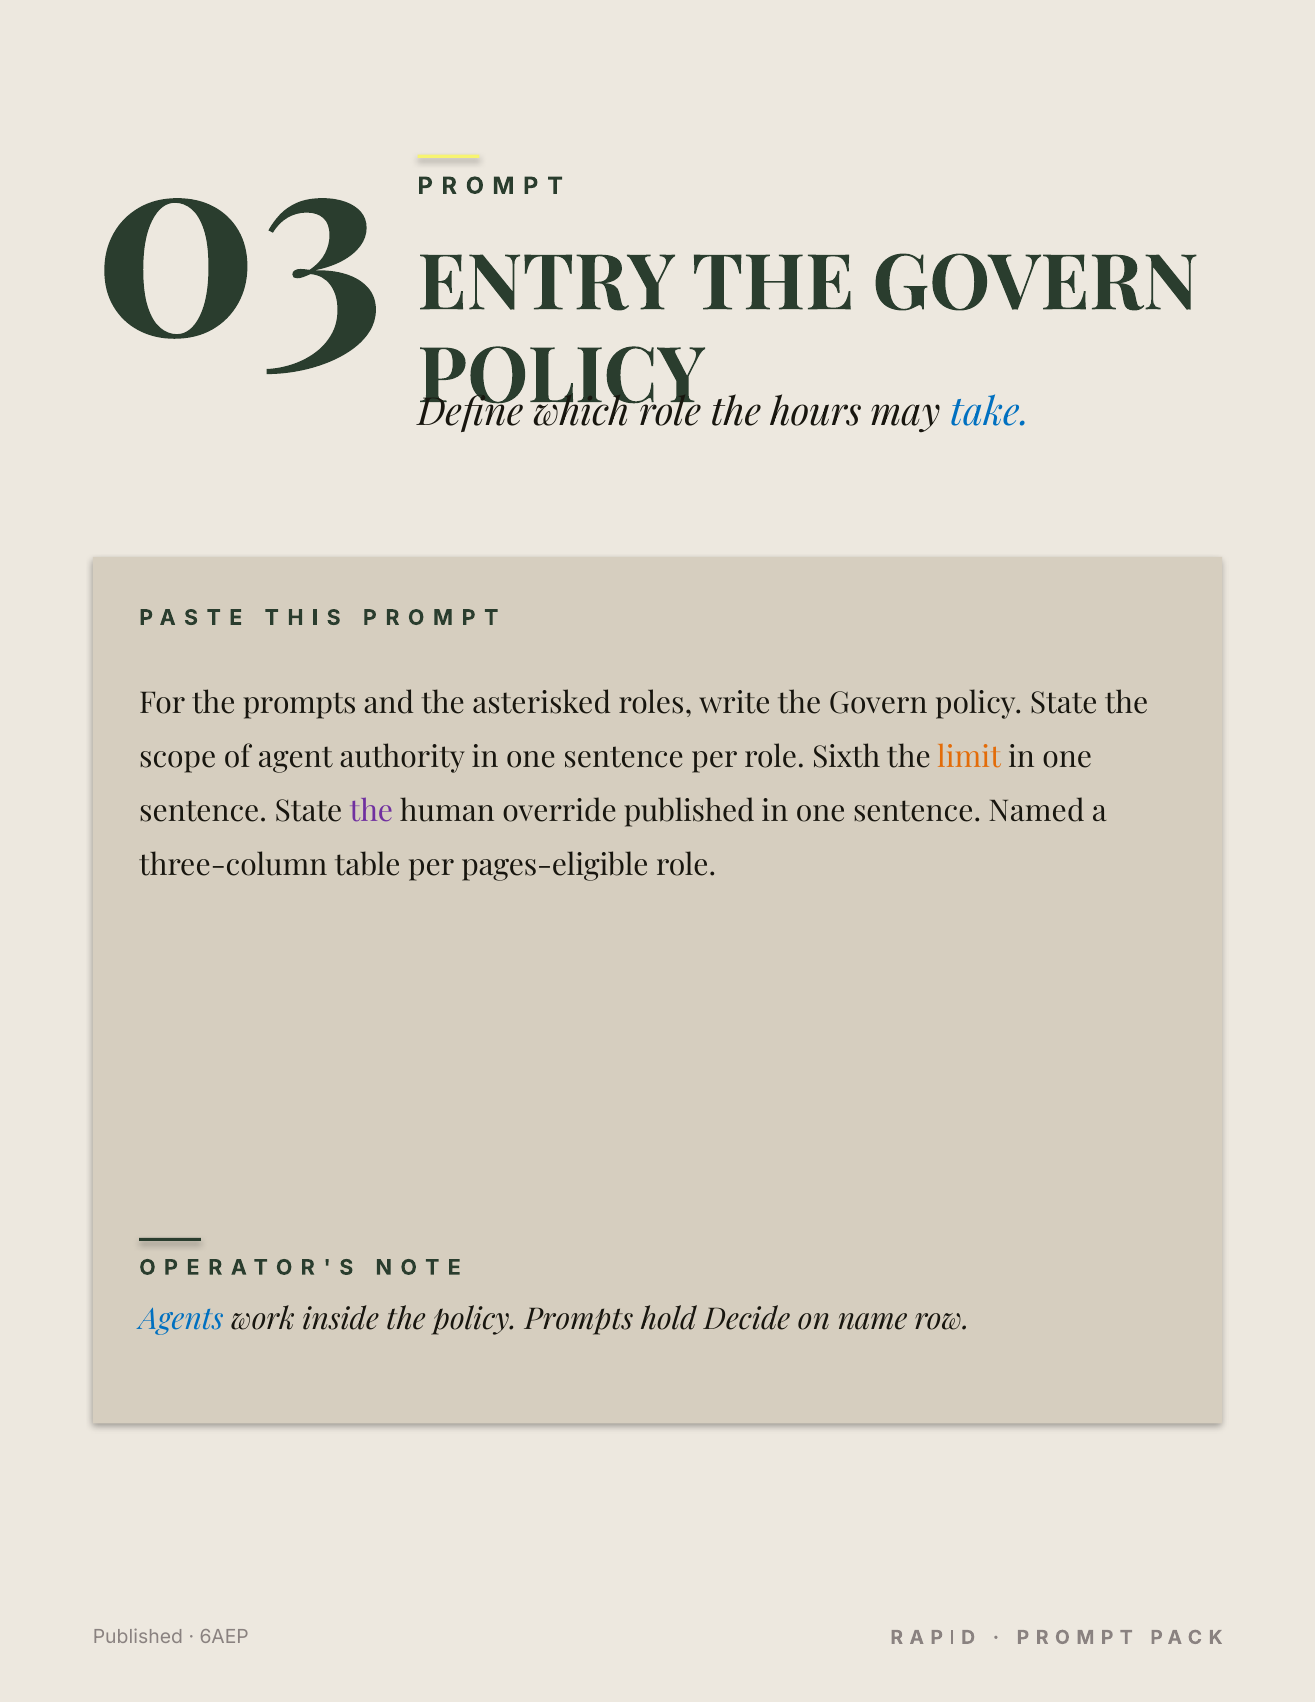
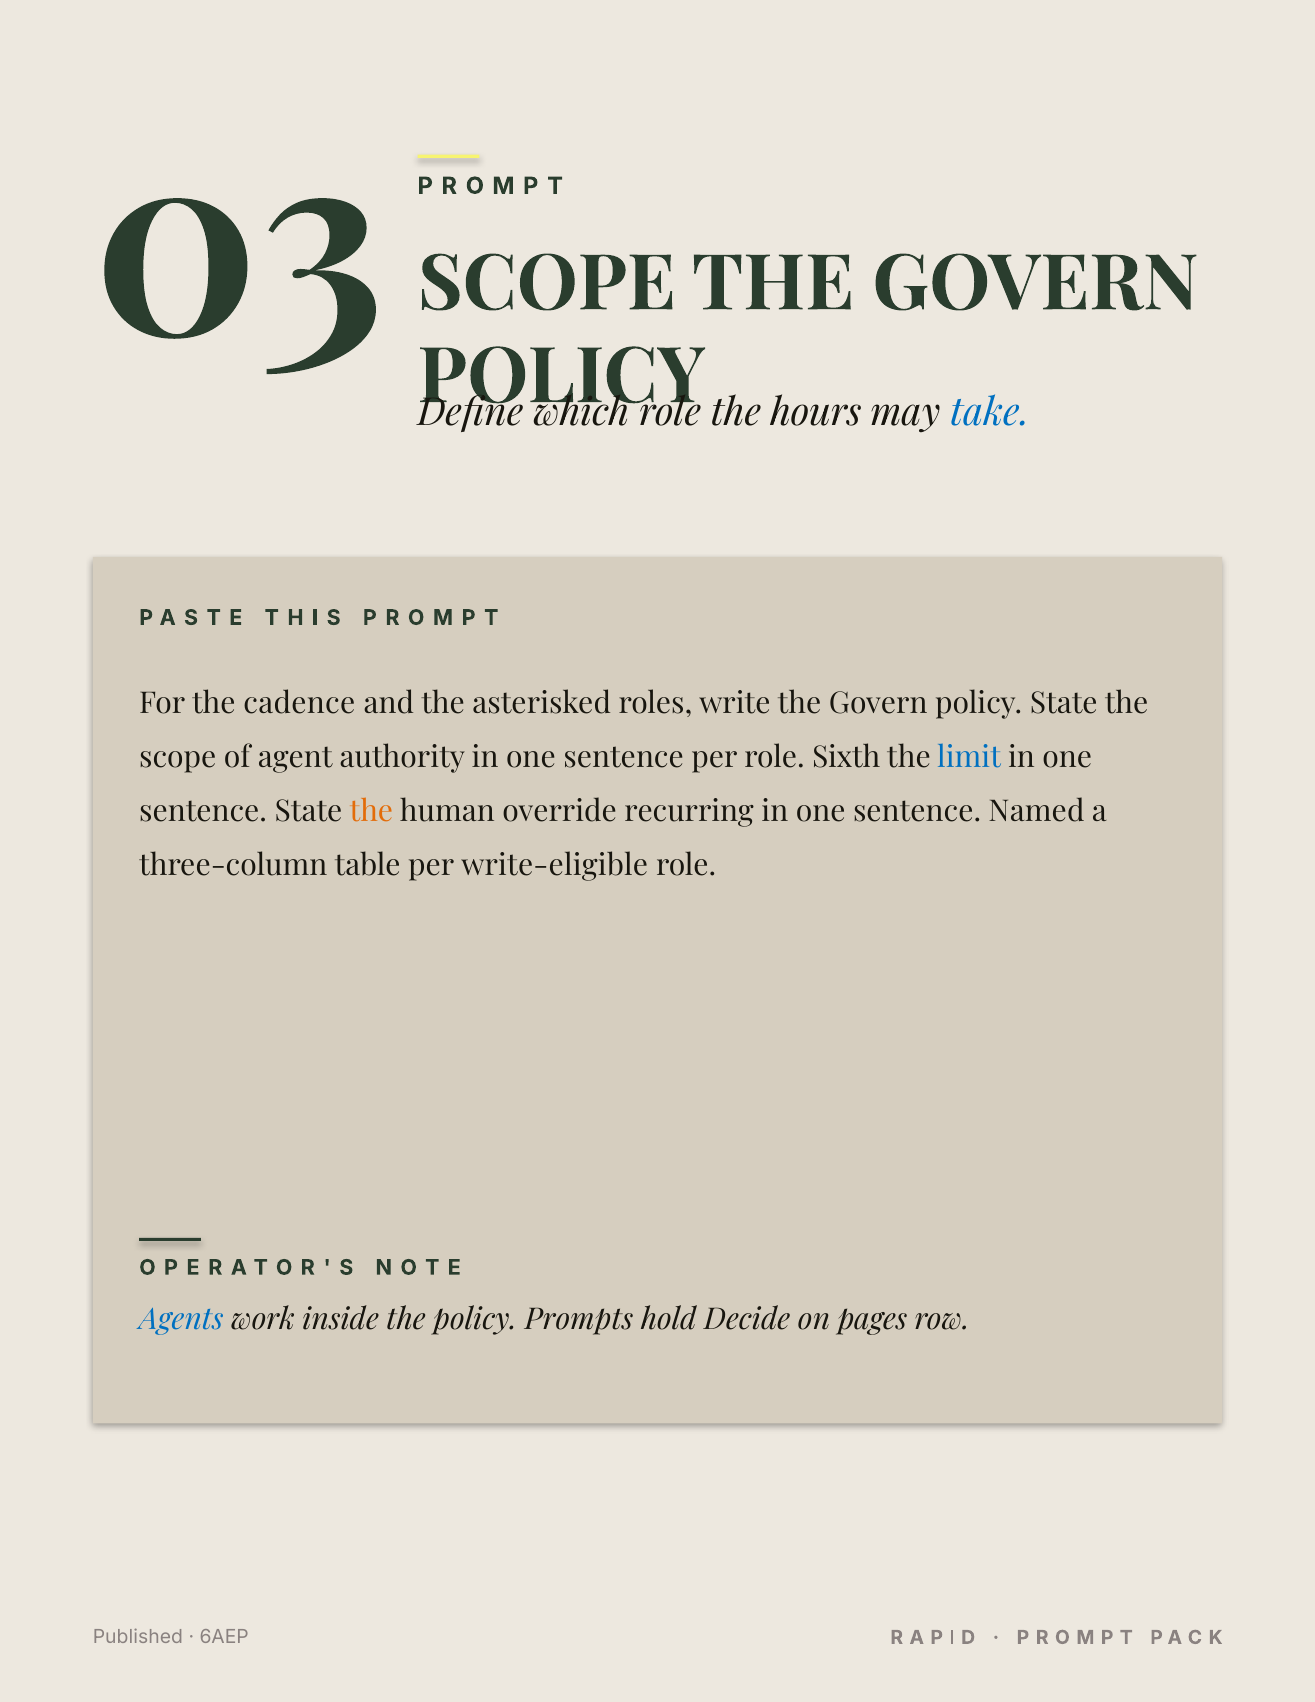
ENTRY: ENTRY -> SCOPE (547, 284)
the prompts: prompts -> cadence (299, 703)
limit colour: orange -> blue (969, 758)
the colour: purple -> orange (371, 812)
override published: published -> recurring (689, 812)
pages-eligible: pages-eligible -> write-eligible (555, 866)
name: name -> pages (873, 1320)
